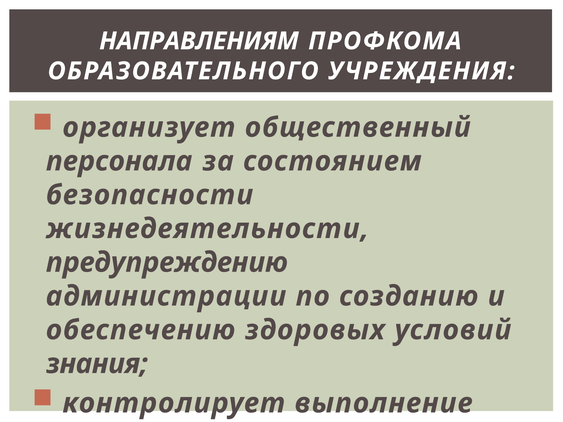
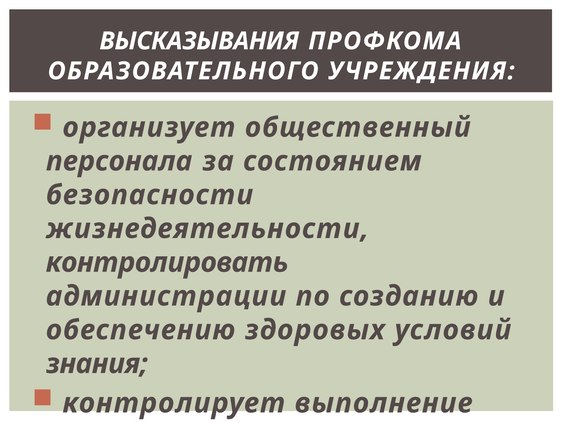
НАПРАВЛЕНИЯМ: НАПРАВЛЕНИЯМ -> ВЫСКАЗЫВАНИЯ (199, 41)
предупреждению: предупреждению -> контролировать (167, 263)
